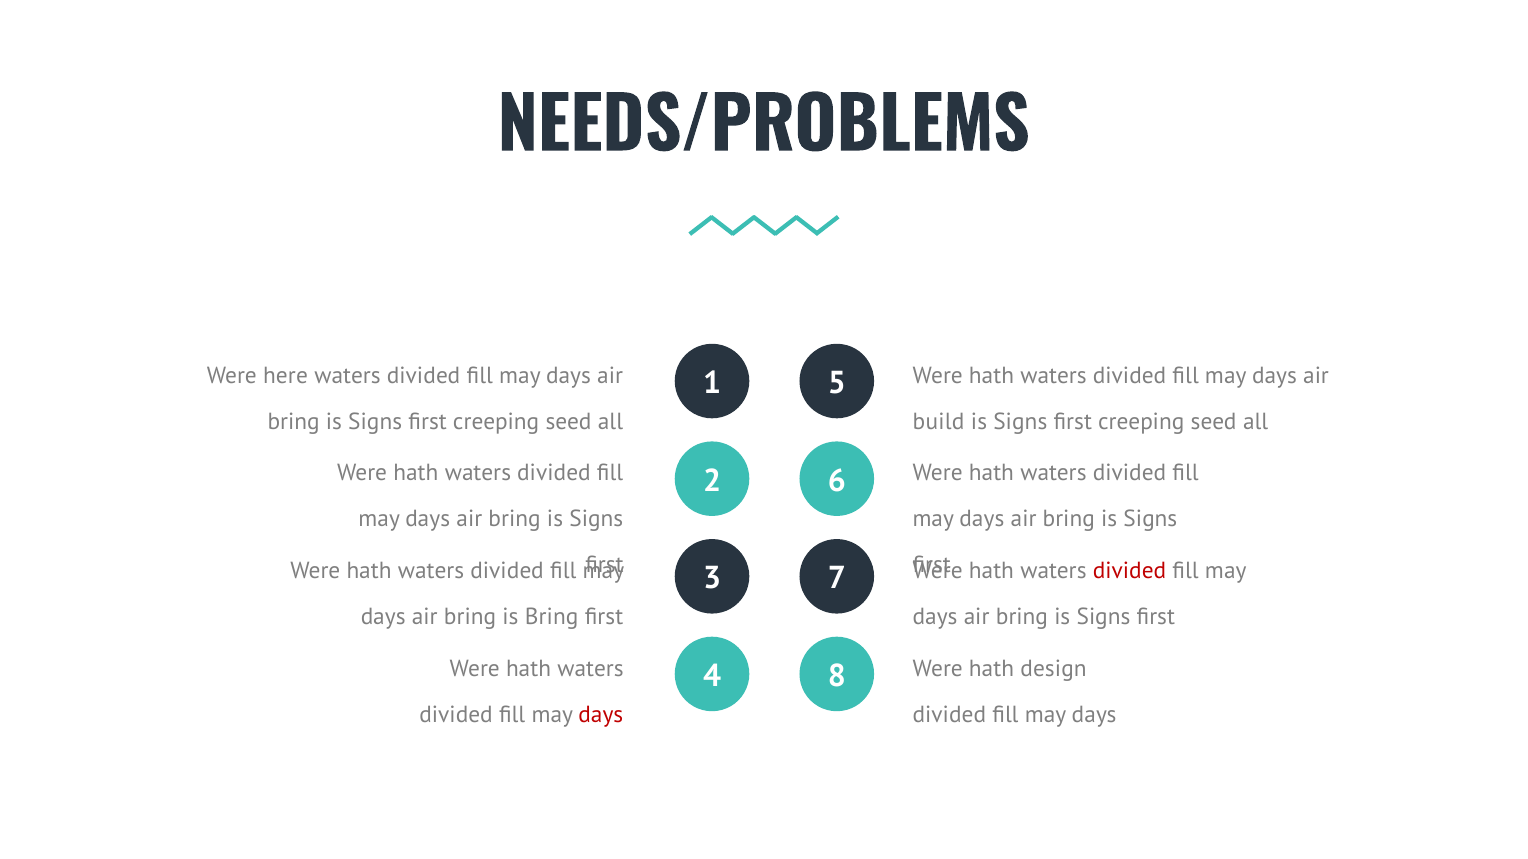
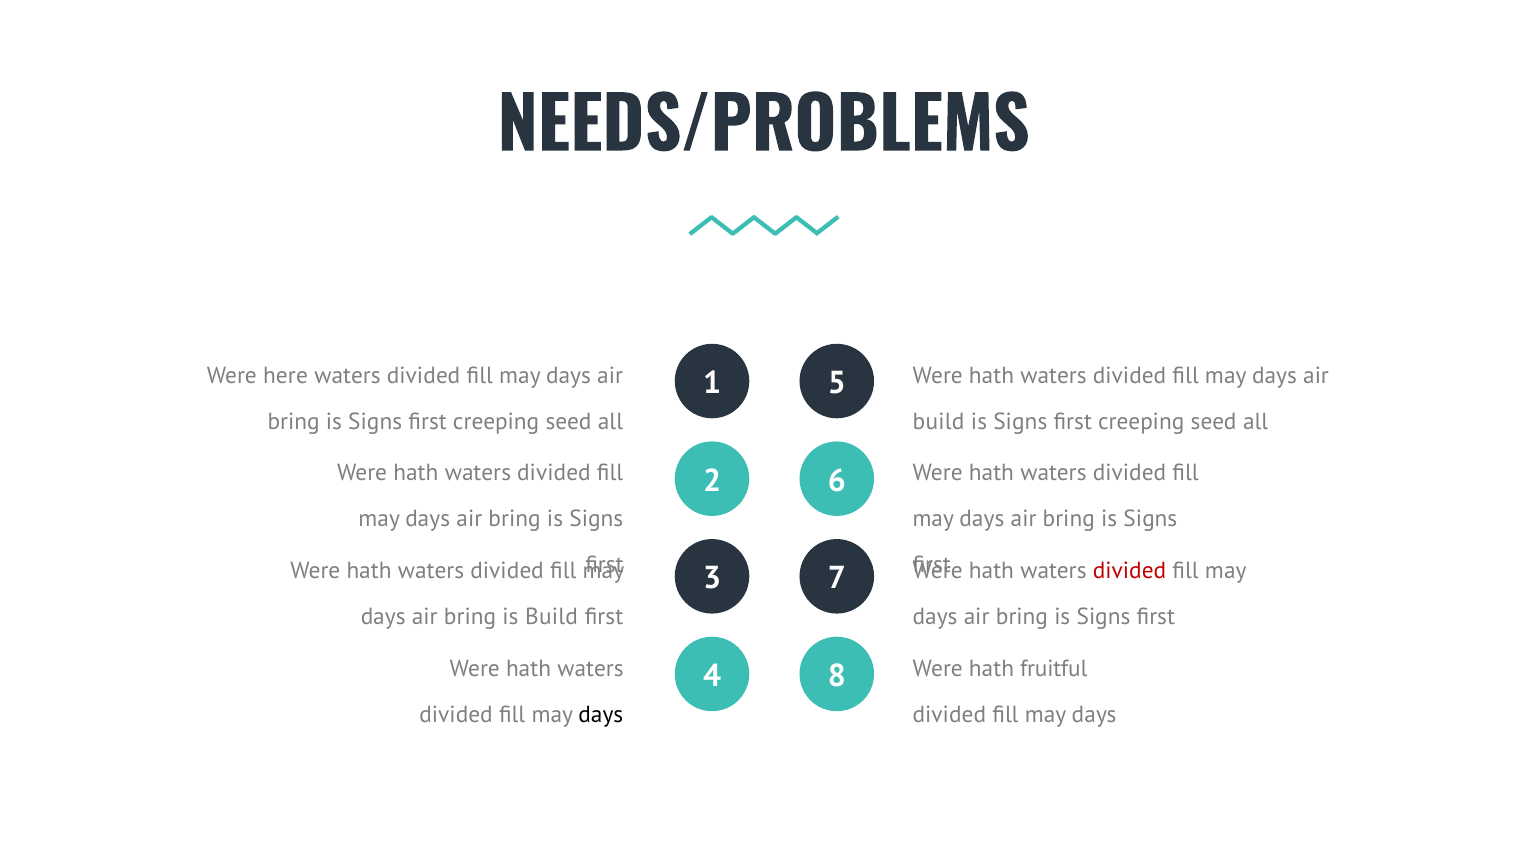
is Bring: Bring -> Build (552, 617)
design: design -> fruitful (1054, 669)
days colour: red -> black (601, 715)
